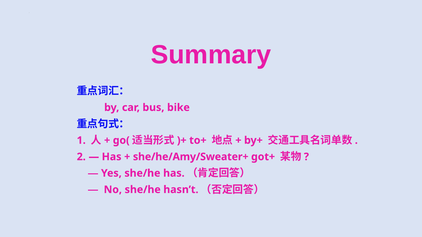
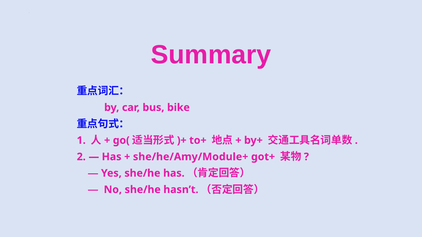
she/he/Amy/Sweater+: she/he/Amy/Sweater+ -> she/he/Amy/Module+ (191, 157)
